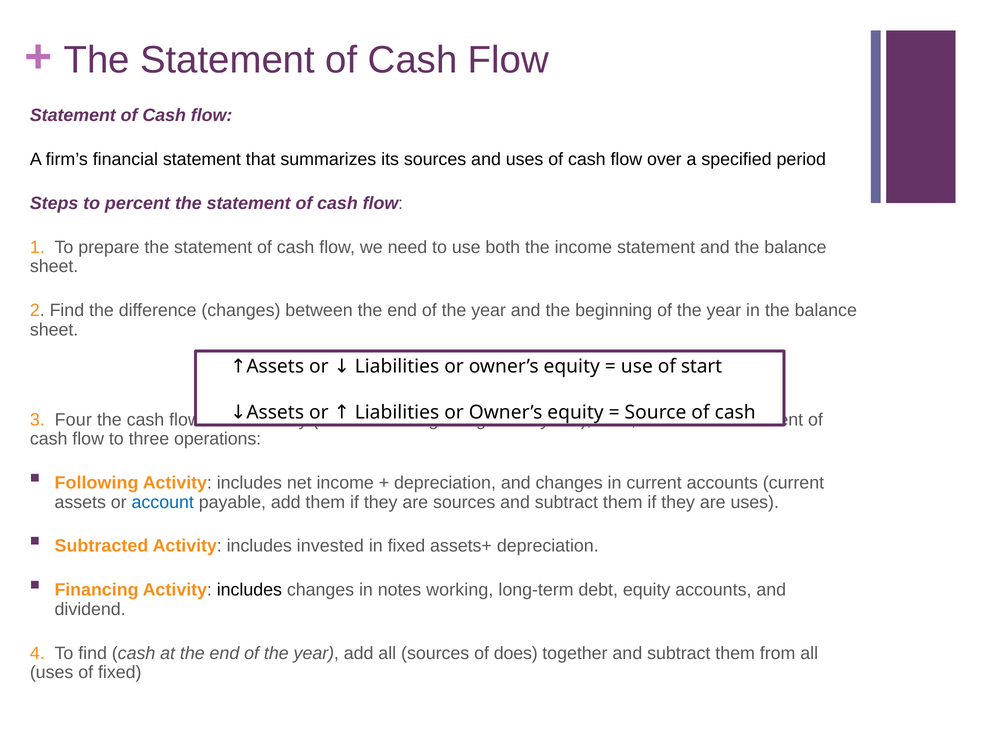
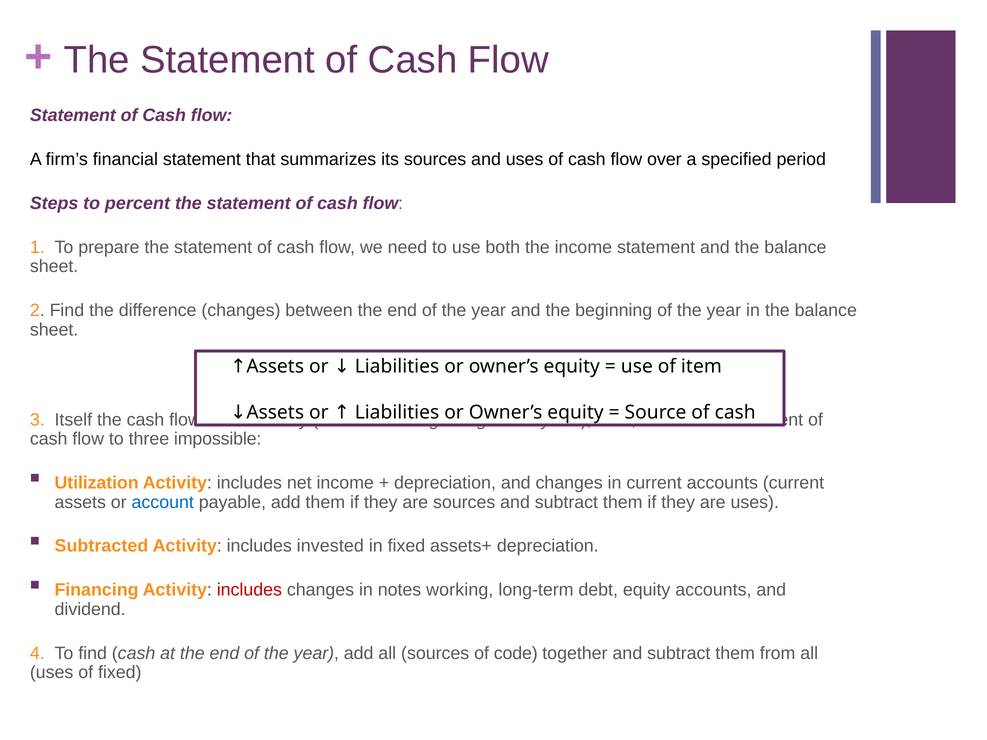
start: start -> item (701, 366)
Four: Four -> Itself (73, 420)
operations: operations -> impossible (218, 439)
Following: Following -> Utilization (97, 483)
includes colour: black -> red (249, 590)
does: does -> code (516, 653)
